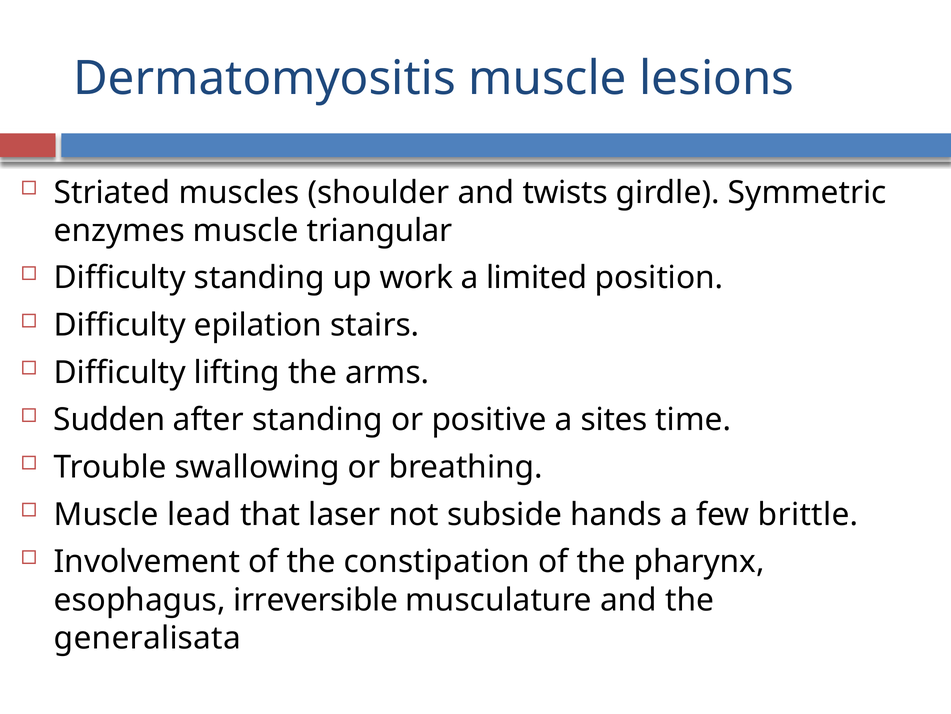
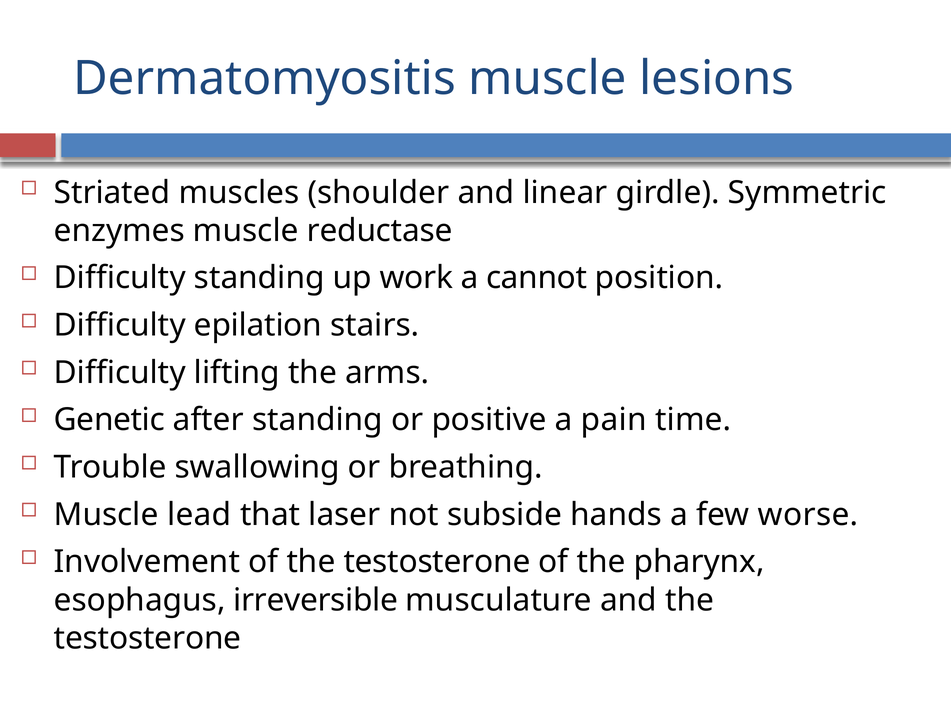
twists: twists -> linear (565, 192)
triangular: triangular -> reductase (380, 230)
limited: limited -> cannot (537, 278)
Sudden: Sudden -> Genetic (109, 420)
sites: sites -> pain (614, 420)
brittle: brittle -> worse (808, 514)
of the constipation: constipation -> testosterone (437, 561)
generalisata: generalisata -> testosterone (148, 637)
